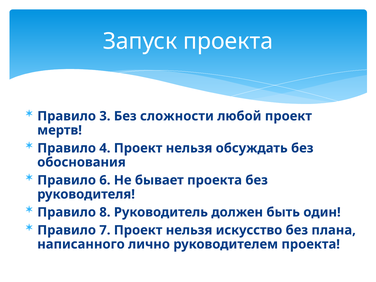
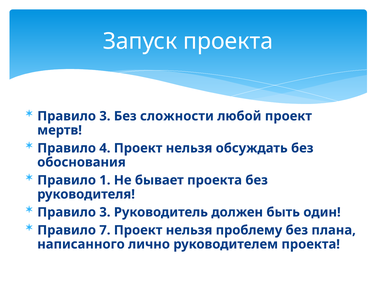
6: 6 -> 1 (105, 180)
8: 8 -> 3 (105, 212)
искусство: искусство -> проблему (249, 230)
